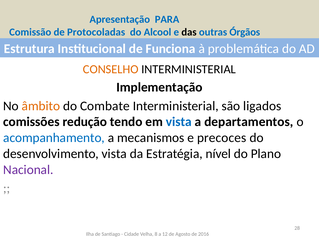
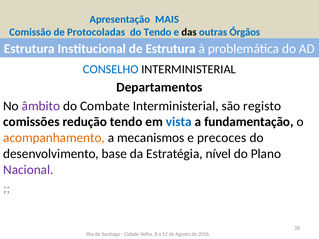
PARA: PARA -> MAIS (167, 19)
do Alcool: Alcool -> Tendo (158, 32)
de Funciona: Funciona -> Estrutura (171, 49)
CONSELHO colour: orange -> blue (111, 69)
Implementação: Implementação -> Departamentos (159, 87)
âmbito colour: orange -> purple (41, 106)
ligados: ligados -> registo (262, 106)
departamentos: departamentos -> fundamentação (249, 122)
acompanhamento colour: blue -> orange (54, 138)
desenvolvimento vista: vista -> base (114, 154)
